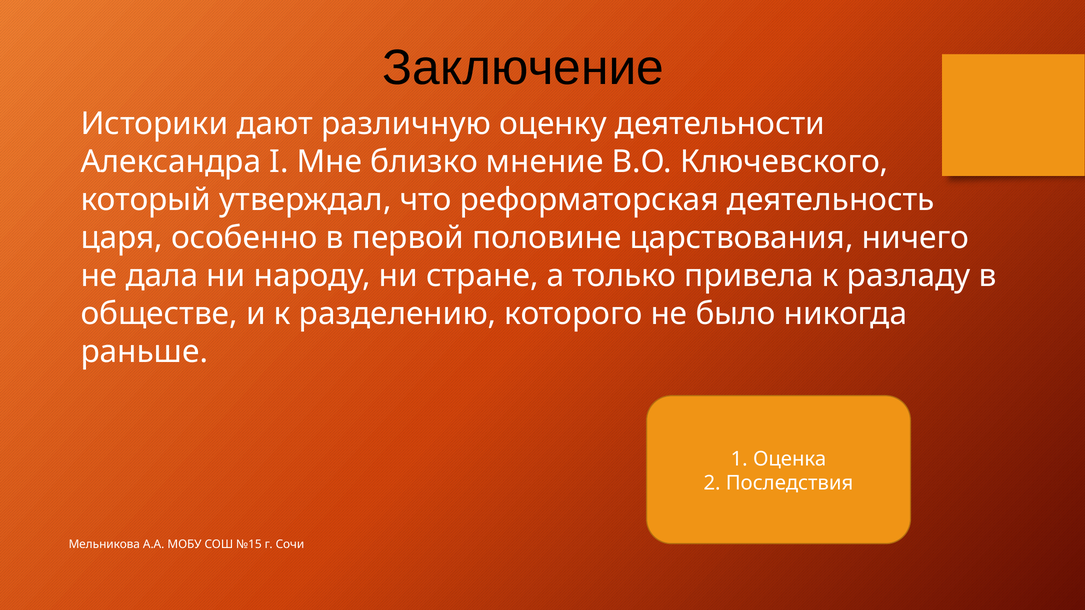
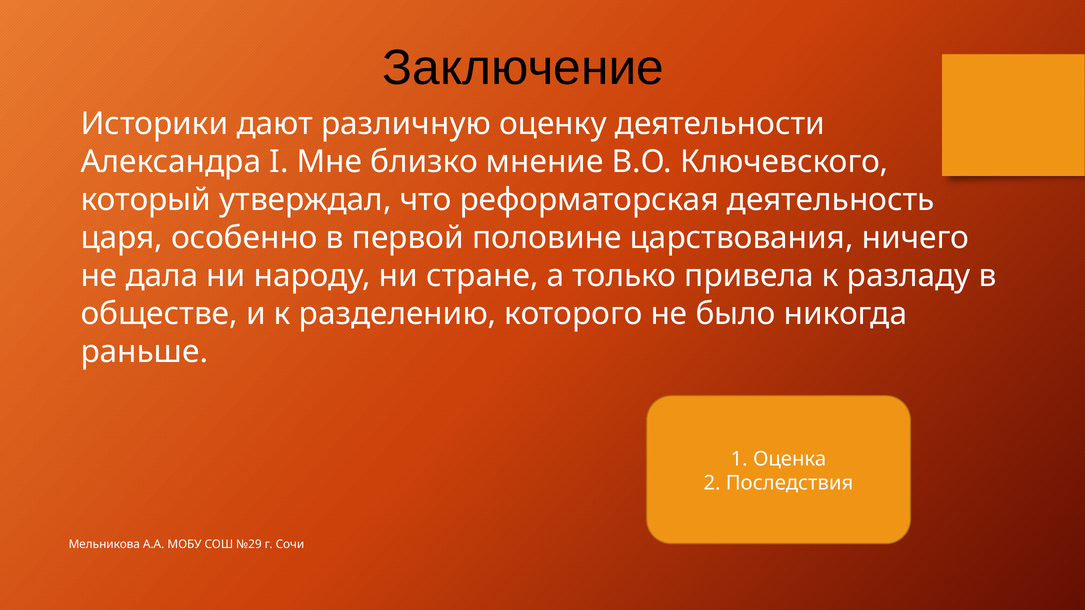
№15: №15 -> №29 (249, 544)
